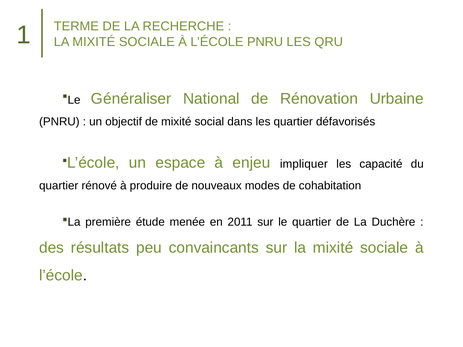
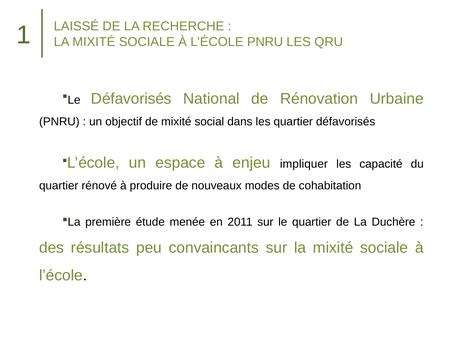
TERME: TERME -> LAISSÉ (76, 26)
Le Généraliser: Généraliser -> Défavorisés (131, 99)
